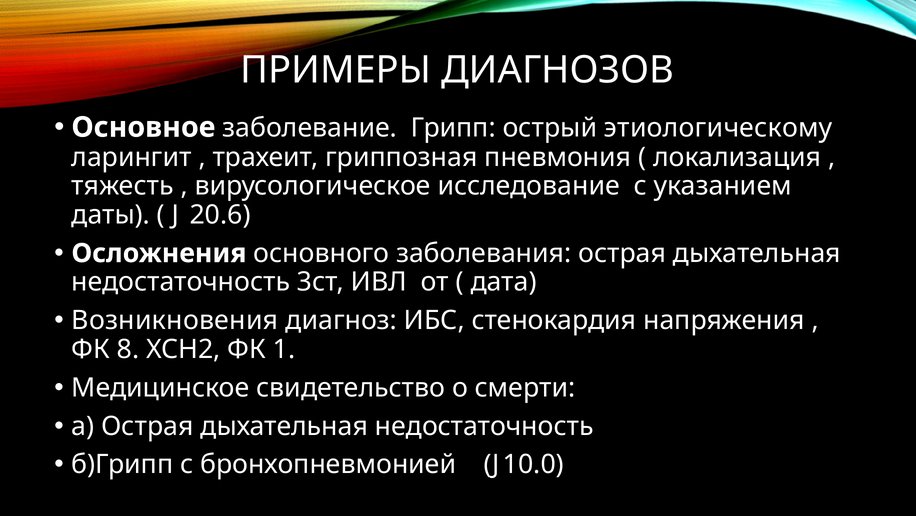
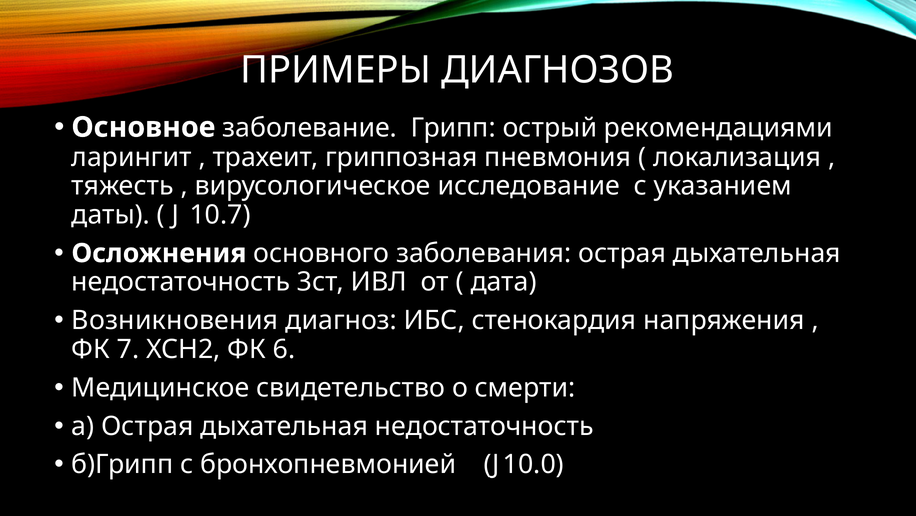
этиологическому: этиологическому -> рекомендациями (718, 128)
20.6: 20.6 -> 10.7 (220, 215)
8: 8 -> 7 (128, 349)
1: 1 -> 6 (284, 349)
